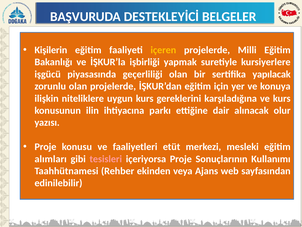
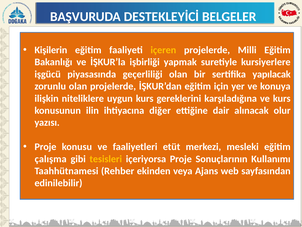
parkı: parkı -> diğer (160, 110)
alımları: alımları -> çalışma (51, 159)
tesisleri colour: pink -> yellow (106, 159)
